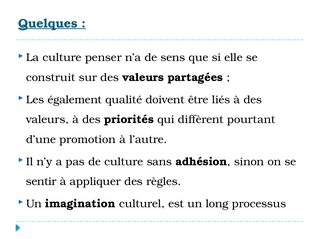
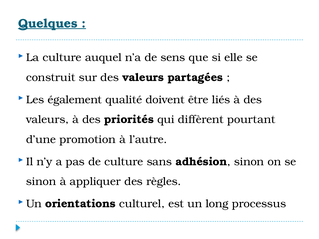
penser: penser -> auquel (103, 58)
sentir: sentir -> sinon (41, 182)
imagination: imagination -> orientations (80, 204)
